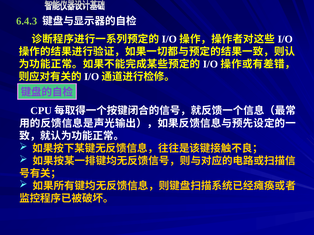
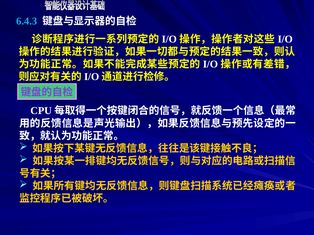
6.4.3 colour: light green -> light blue (27, 21)
